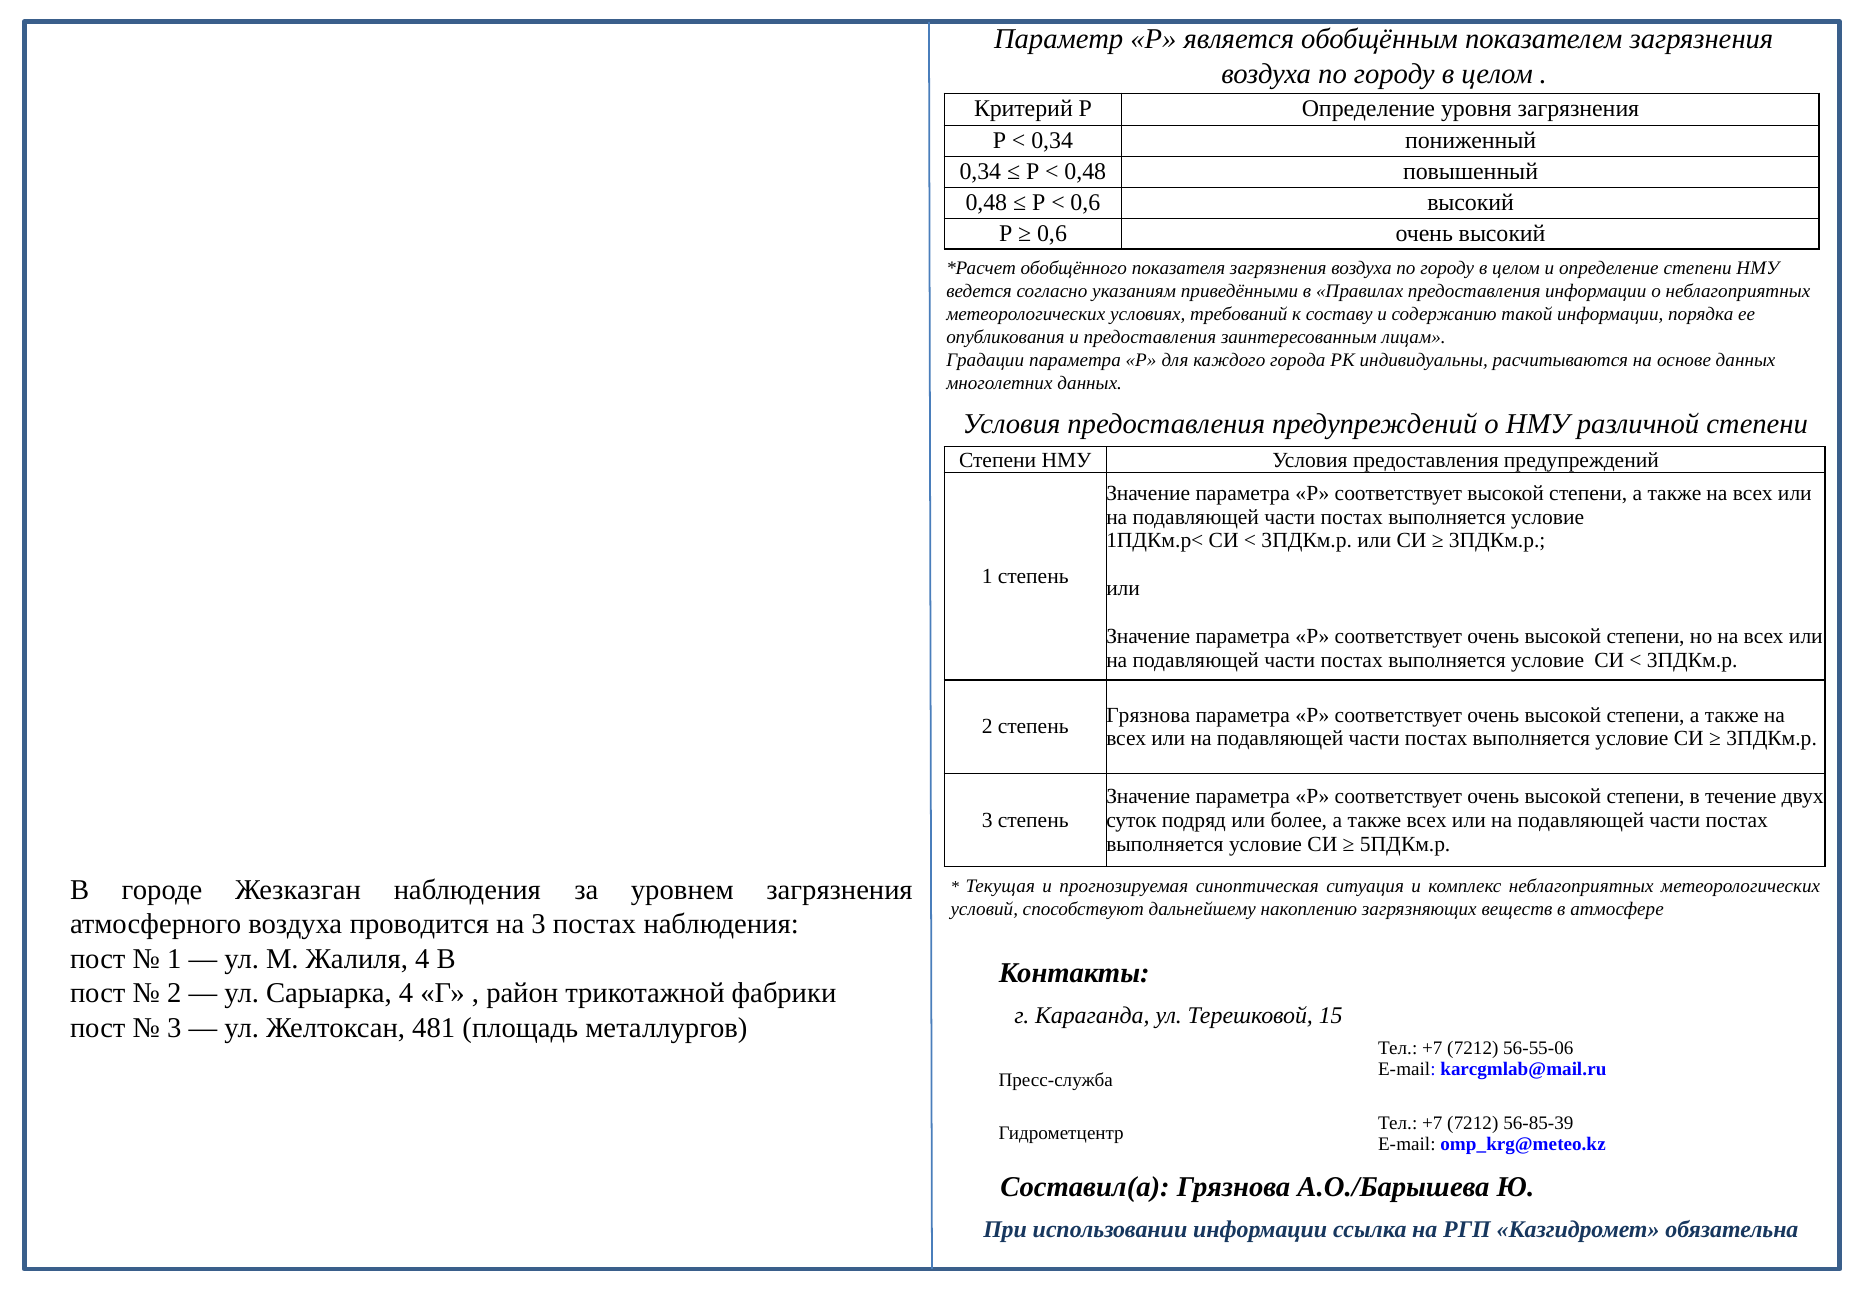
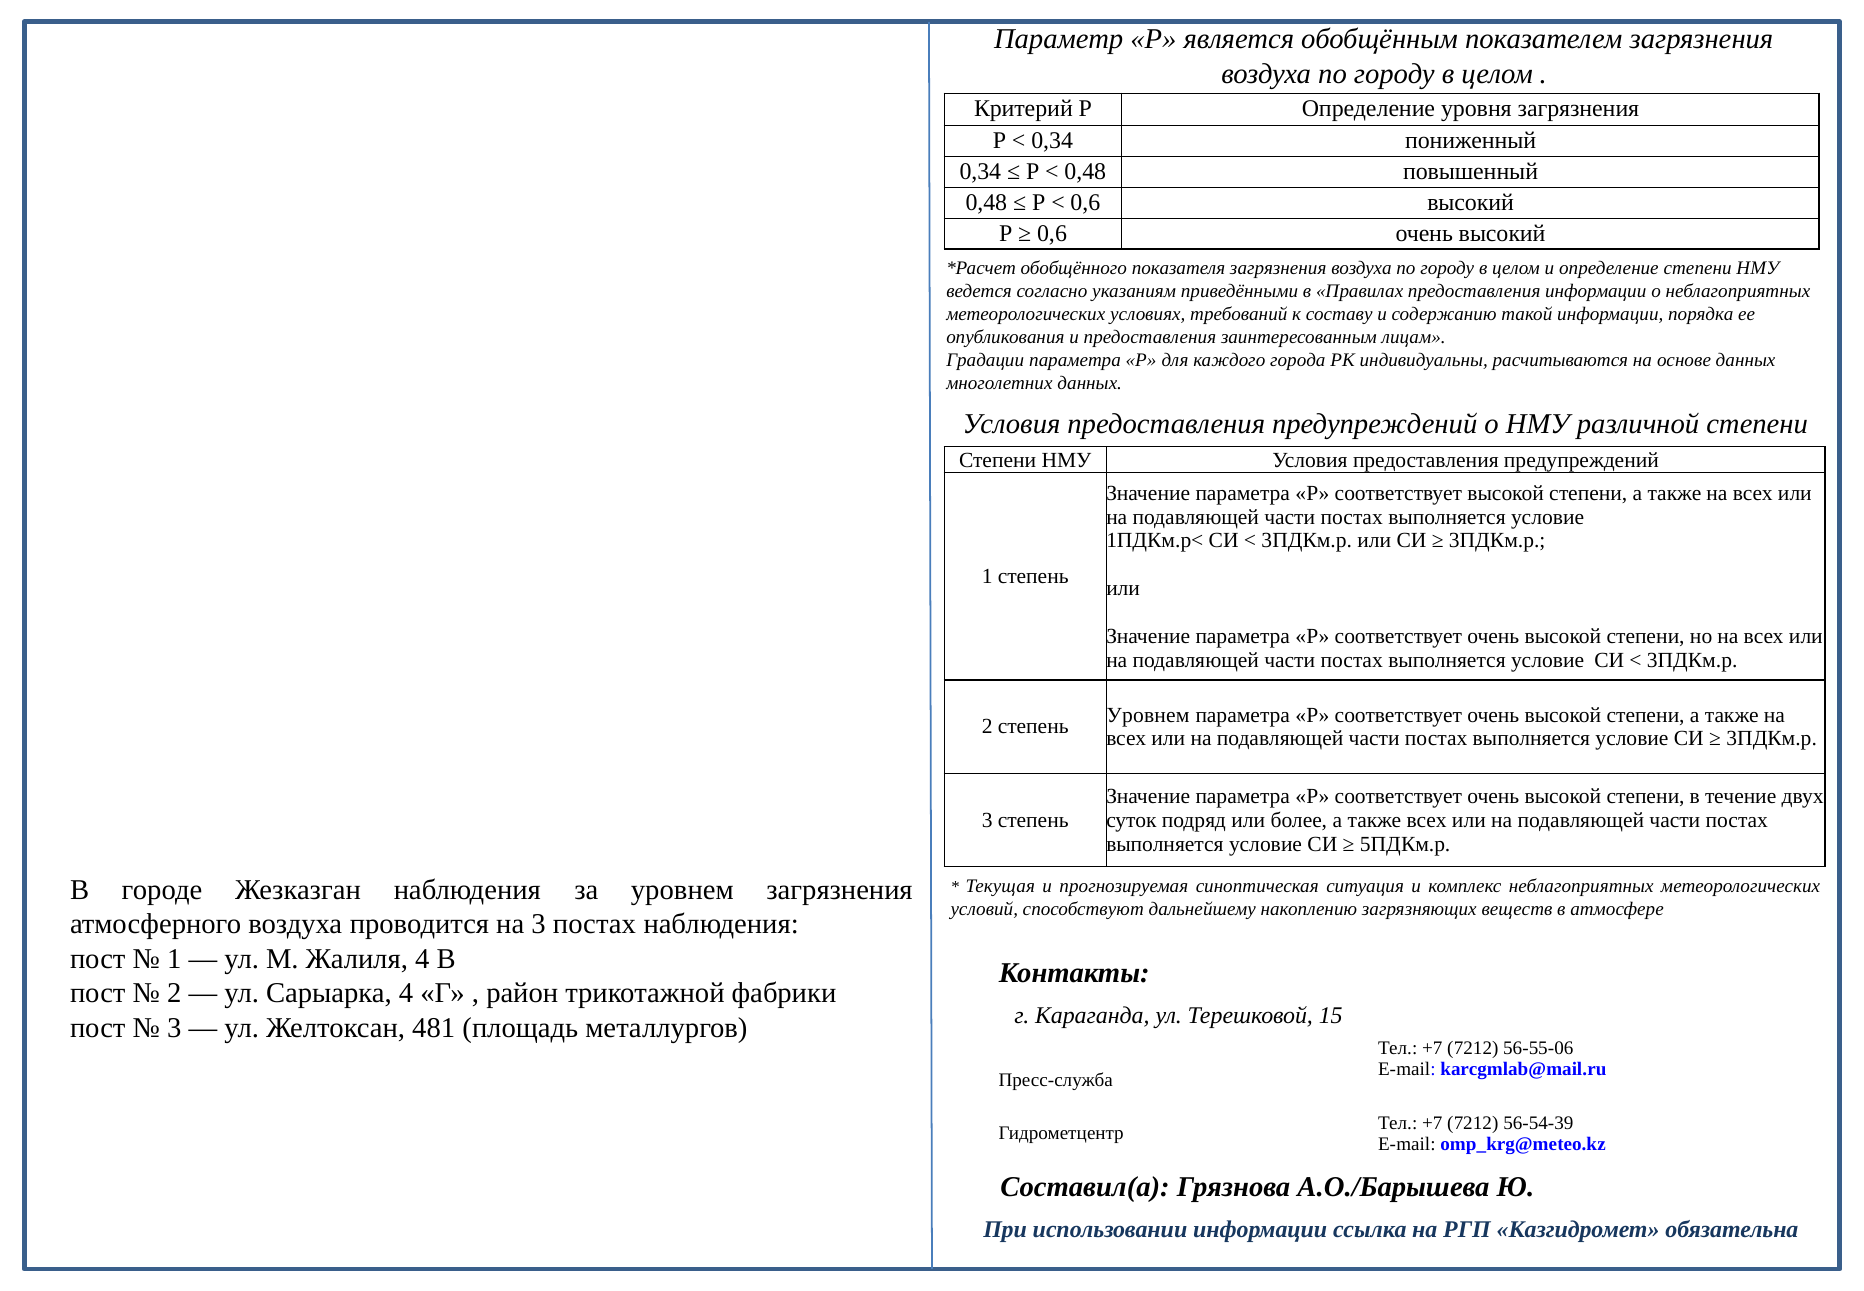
Грязнова: Грязнова -> Уровнем (1148, 715)
56-85-39: 56-85-39 -> 56-54-39 (1538, 1122)
